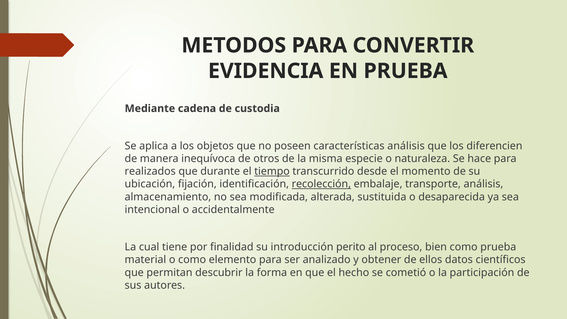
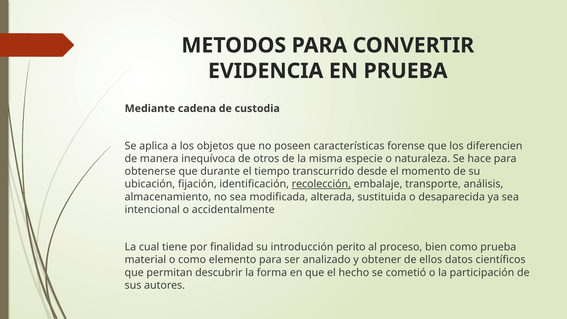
características análisis: análisis -> forense (406, 146)
realizados: realizados -> obtenerse (150, 171)
tiempo underline: present -> none (272, 171)
